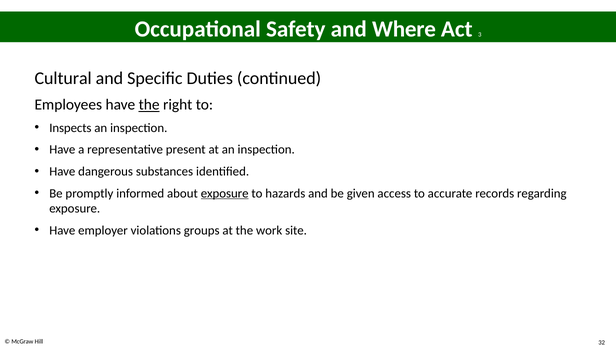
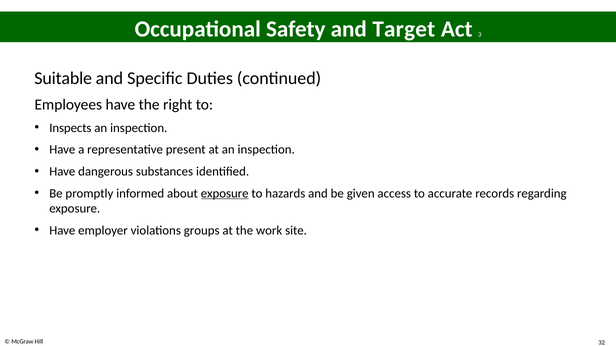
Where: Where -> Target (404, 29)
Cultural: Cultural -> Suitable (63, 79)
the underline: present -> none (149, 105)
